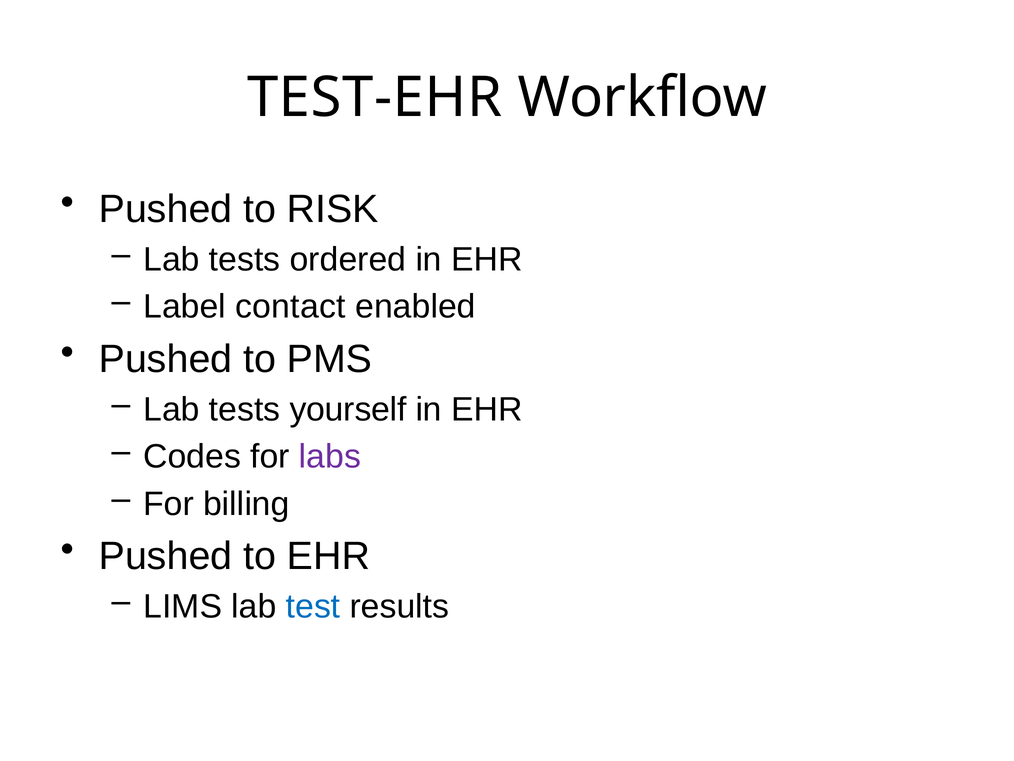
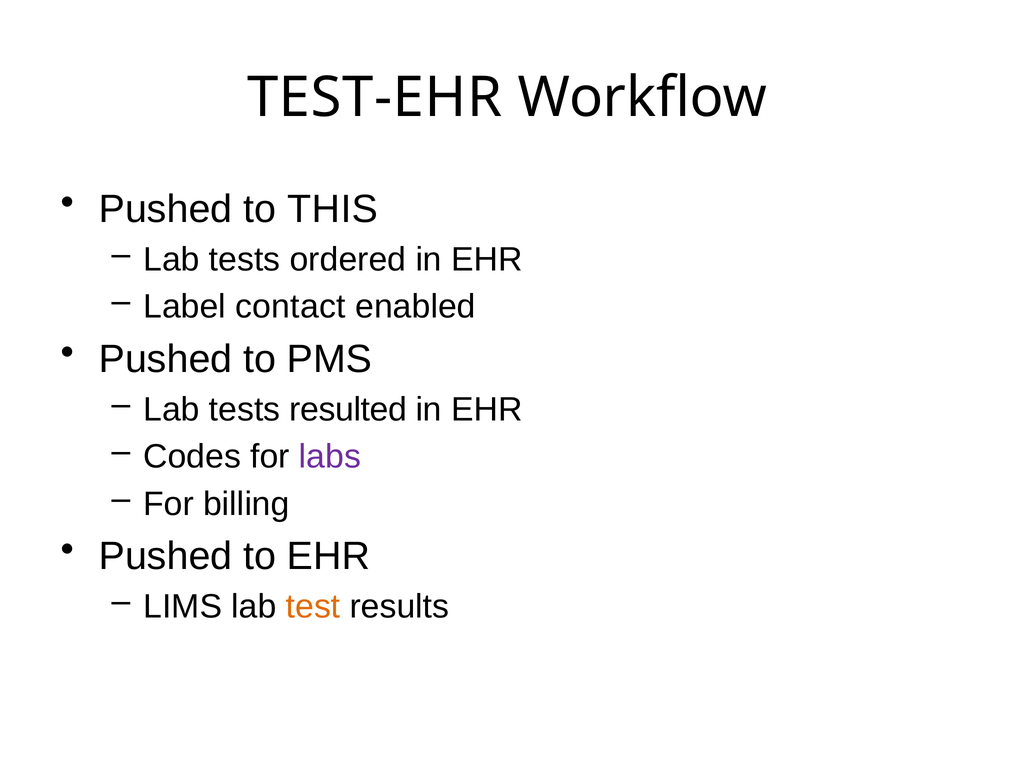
RISK: RISK -> THIS (333, 209)
yourself: yourself -> resulted (348, 409)
test colour: blue -> orange (313, 606)
